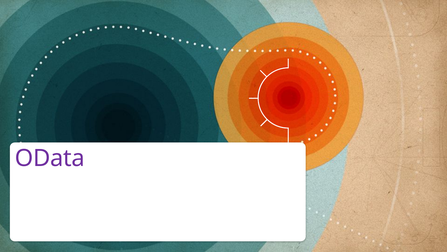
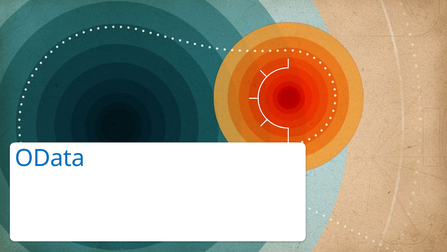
OData colour: purple -> blue (50, 158)
